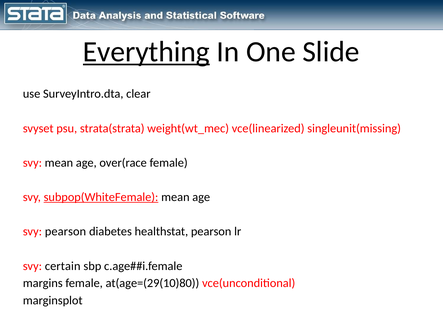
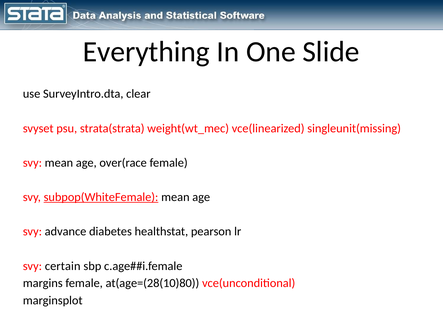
Everything underline: present -> none (146, 52)
svy pearson: pearson -> advance (66, 232)
at(age=(29(10)80: at(age=(29(10)80 -> at(age=(28(10)80 (152, 283)
